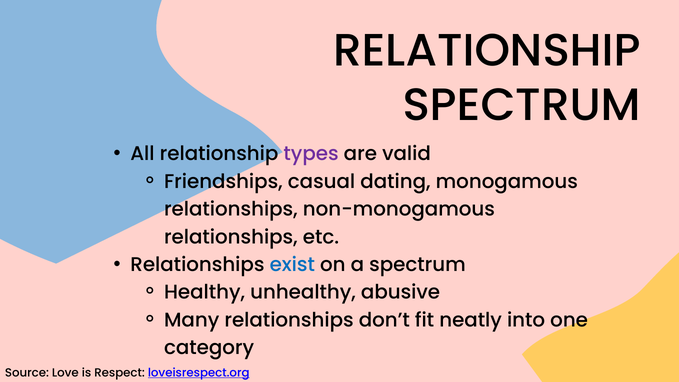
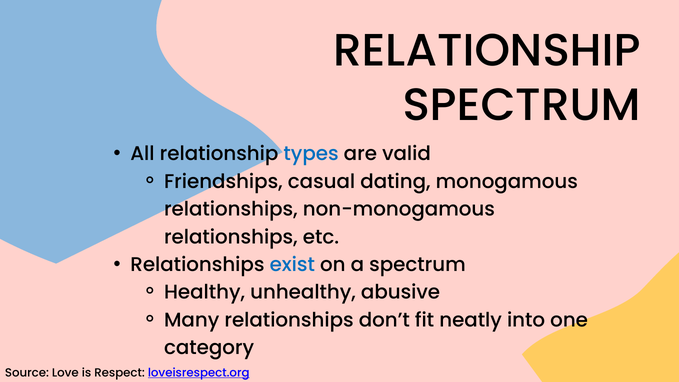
types colour: purple -> blue (311, 154)
